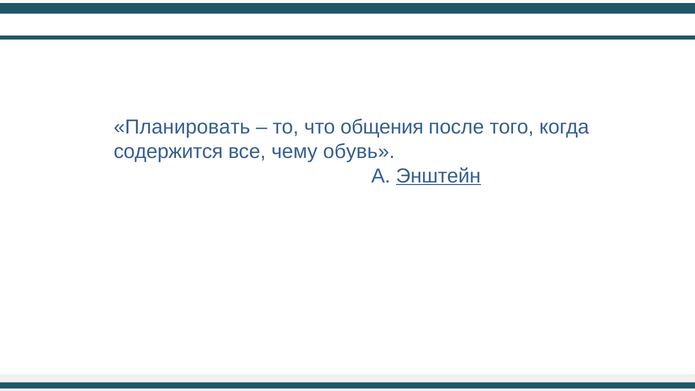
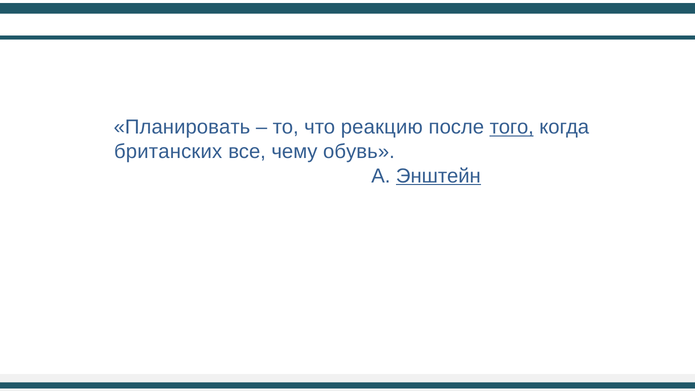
общения: общения -> реакцию (382, 127)
того underline: none -> present (512, 127)
содержится: содержится -> британских (168, 152)
